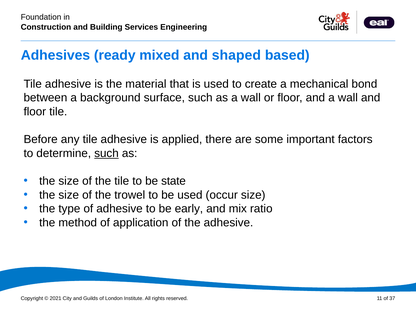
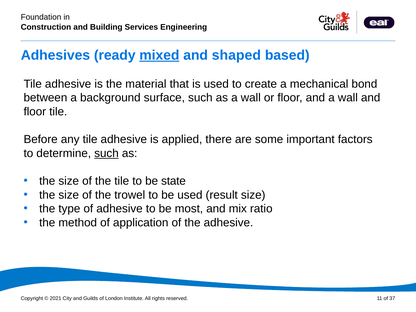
mixed underline: none -> present (159, 55)
occur: occur -> result (222, 195)
early: early -> most (189, 209)
